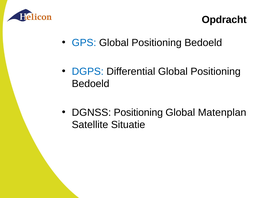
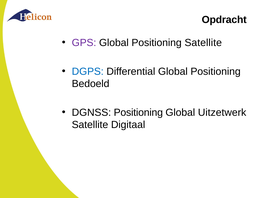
GPS colour: blue -> purple (84, 43)
Bedoeld: Bedoeld -> Satellite (203, 43)
Matenplan: Matenplan -> Uitzetwerk (222, 112)
Situatie: Situatie -> Digitaal (128, 125)
